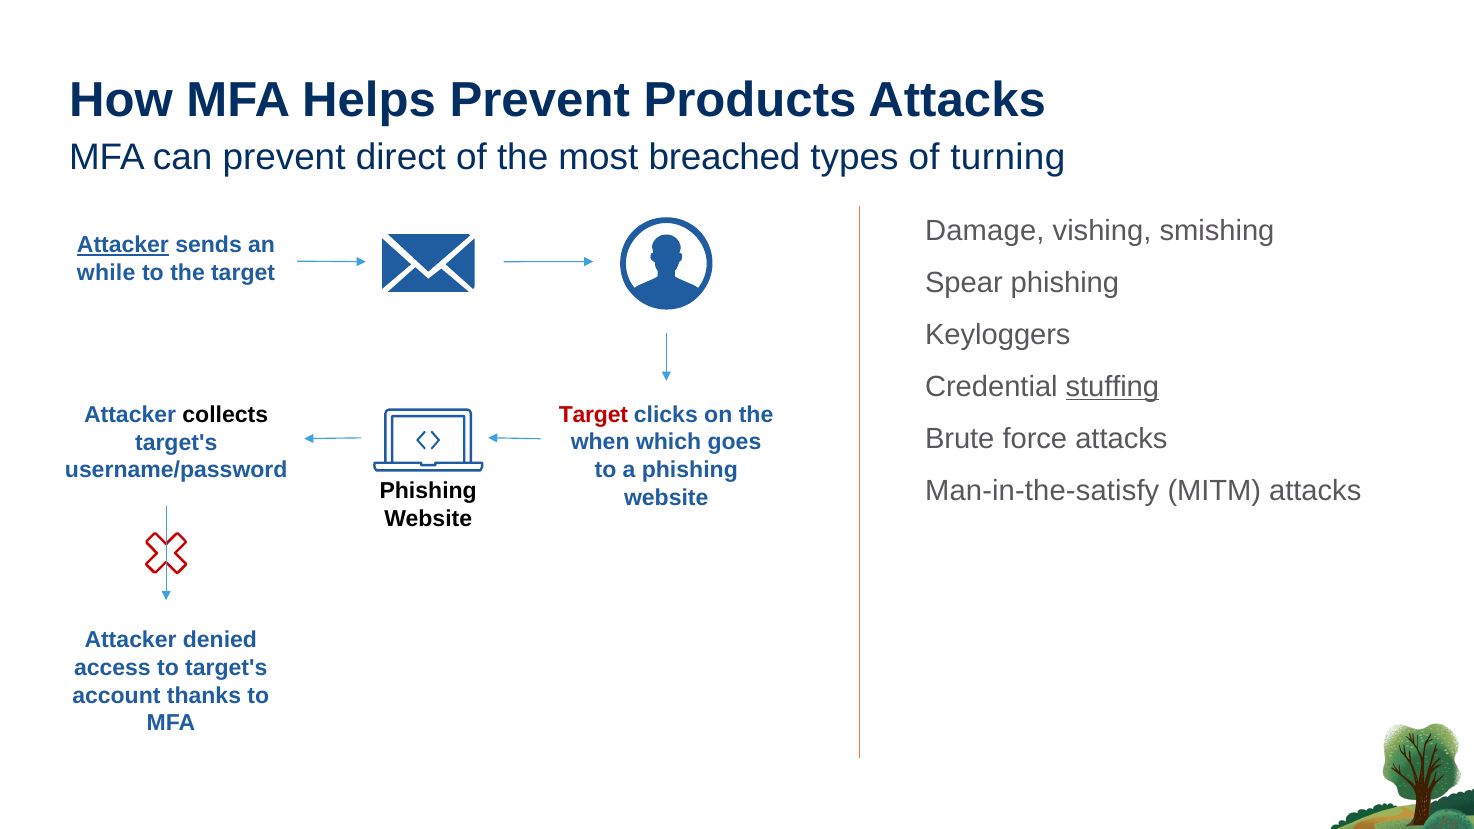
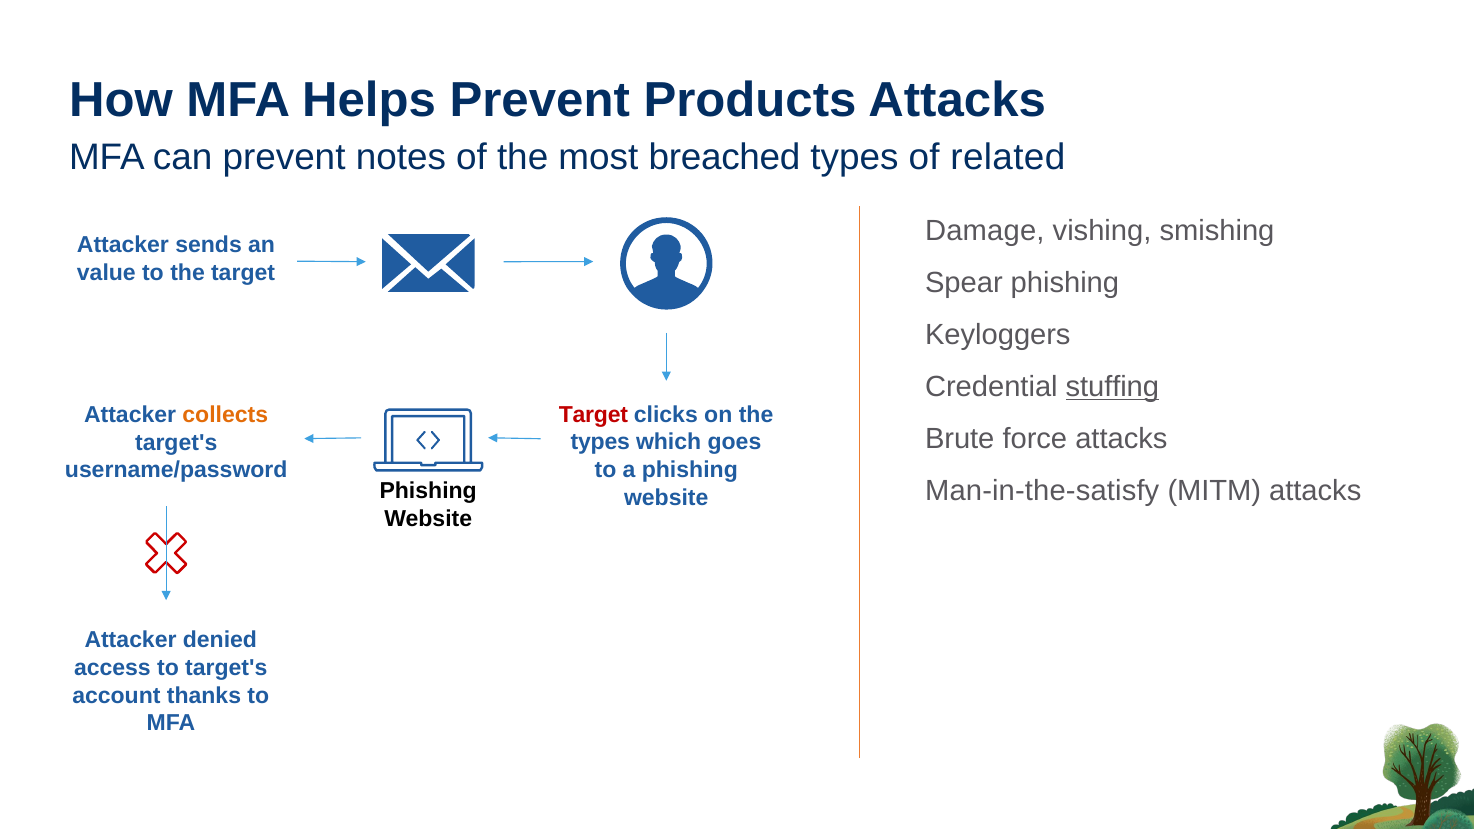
direct: direct -> notes (401, 157)
turning: turning -> related (1008, 157)
Attacker underline: present -> none (123, 245)
while: while -> value (106, 273)
collects colour: black -> orange (225, 415)
when: when -> types (600, 443)
